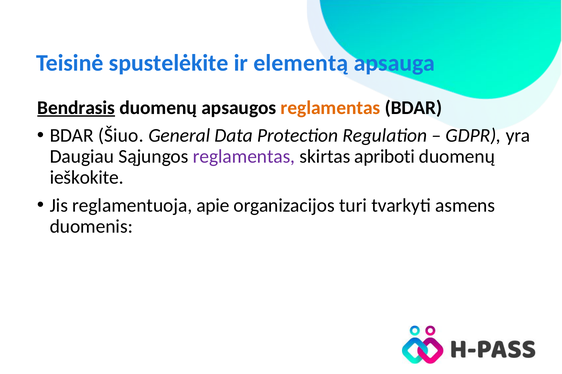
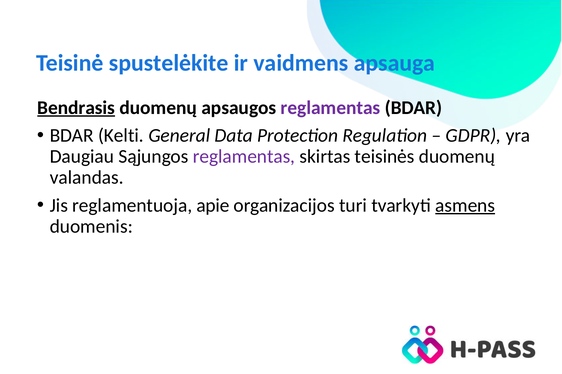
elementą: elementą -> vaidmens (301, 63)
reglamentas colour: orange -> purple (331, 108)
Šiuo: Šiuo -> Kelti (121, 136)
apriboti: apriboti -> teisinės (385, 157)
ieškokite: ieškokite -> valandas (87, 178)
asmens underline: none -> present (465, 206)
